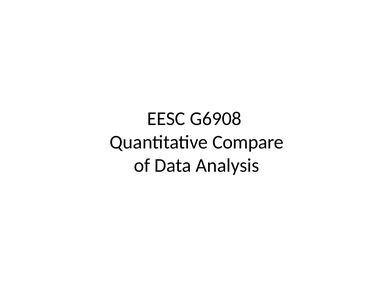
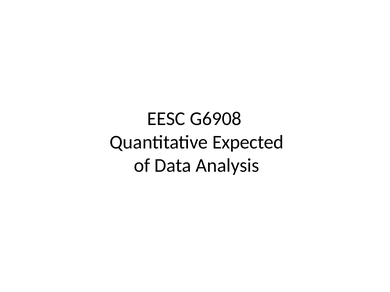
Compare: Compare -> Expected (248, 142)
